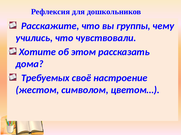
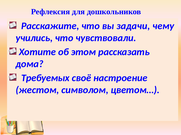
группы: группы -> задачи (133, 26)
